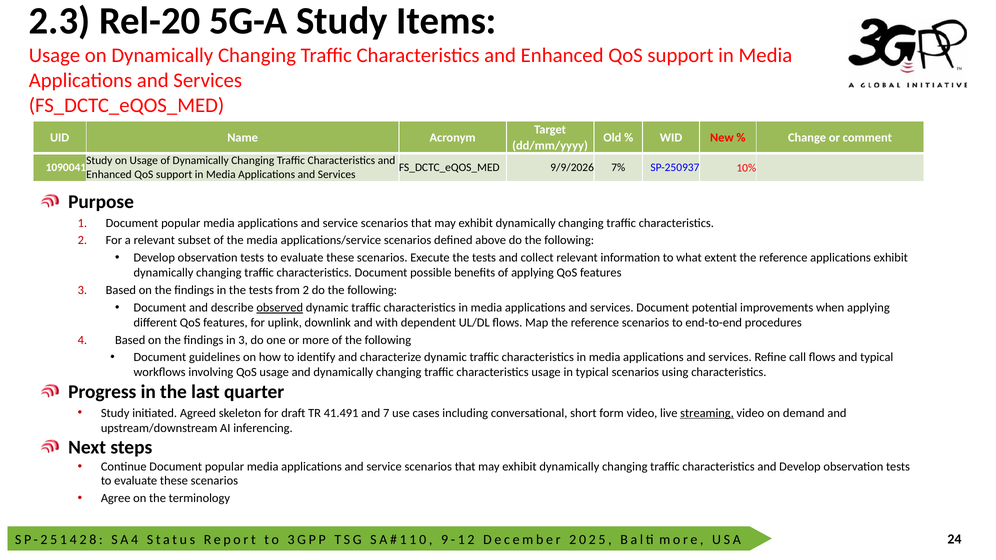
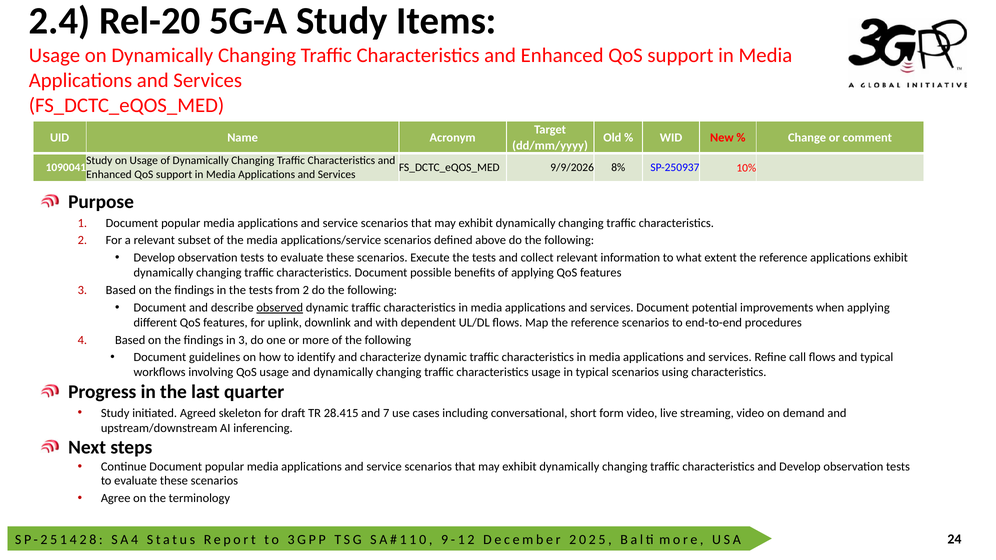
2.3: 2.3 -> 2.4 (60, 21)
7%: 7% -> 8% (618, 168)
41.491: 41.491 -> 28.415 (341, 413)
streaming underline: present -> none (707, 413)
